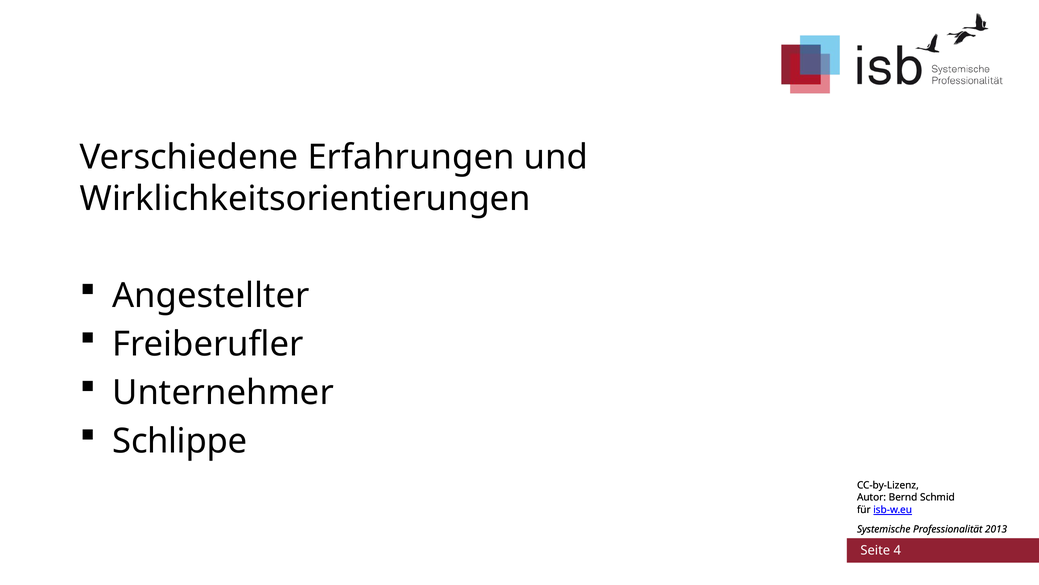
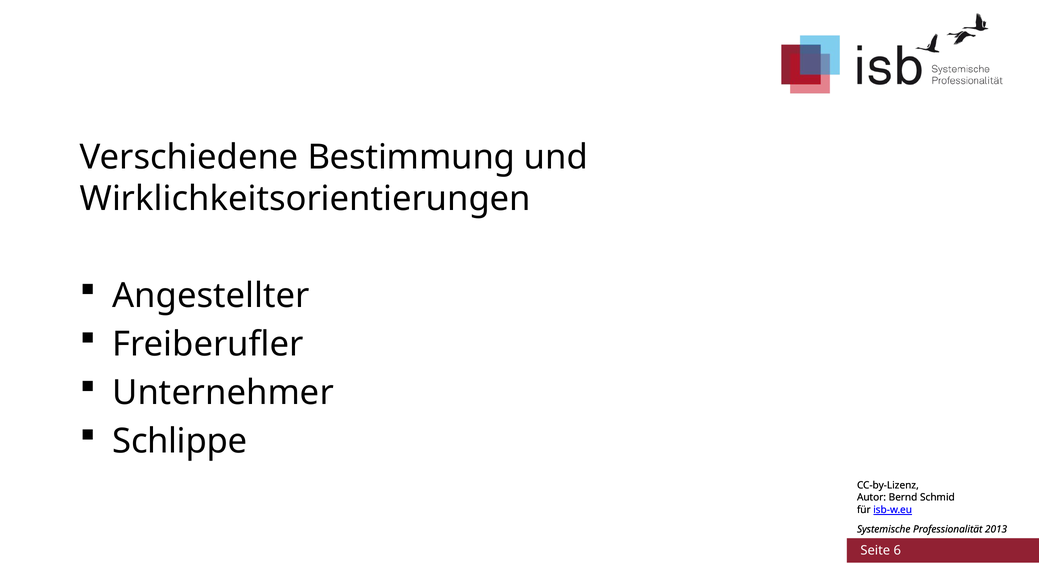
Erfahrungen: Erfahrungen -> Bestimmung (411, 157)
4: 4 -> 6 (897, 550)
